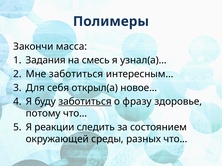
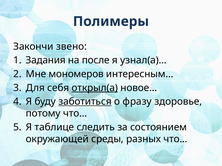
масса: масса -> звено (71, 47)
смесь: смесь -> после (96, 60)
Мне заботиться: заботиться -> мономеров (76, 74)
открыл(а underline: none -> present (95, 88)
реакции: реакции -> таблице (54, 128)
